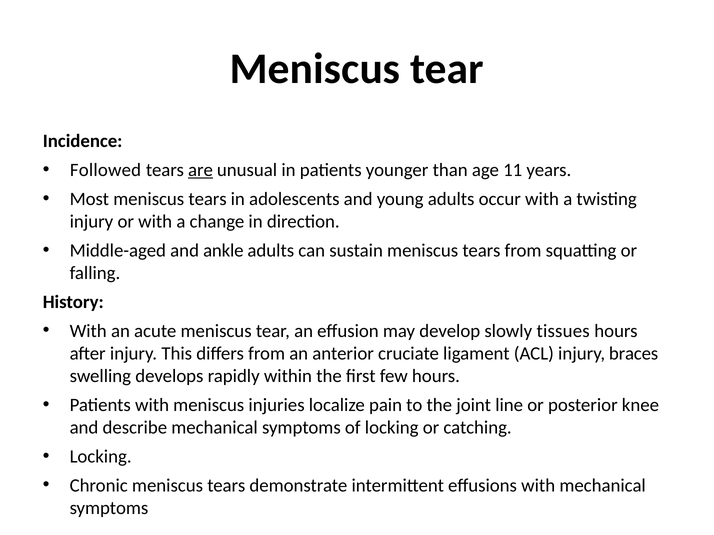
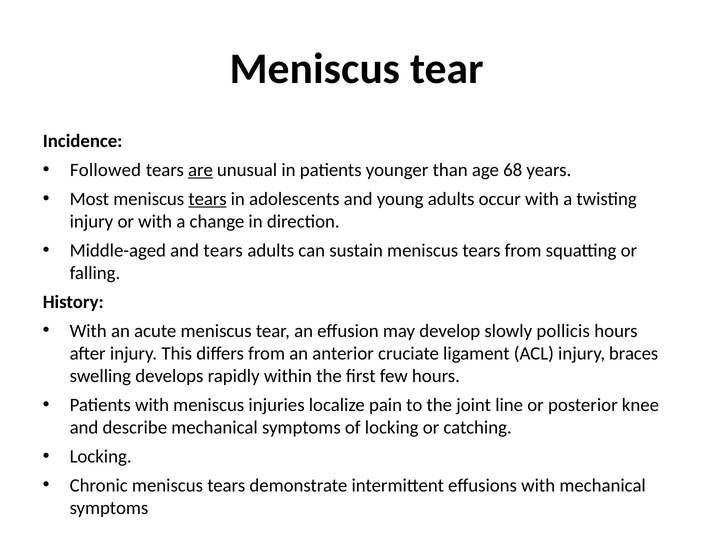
11: 11 -> 68 (513, 170)
tears underline: none -> present (208, 199)
and ankle: ankle -> tears (223, 251)
tissues: tissues -> pollicis (563, 331)
